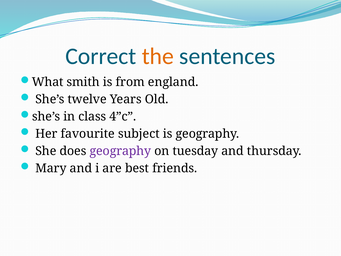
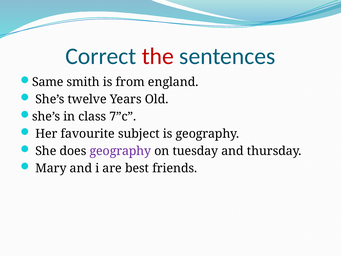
the colour: orange -> red (158, 56)
What: What -> Same (48, 82)
4”c: 4”c -> 7”c (123, 117)
